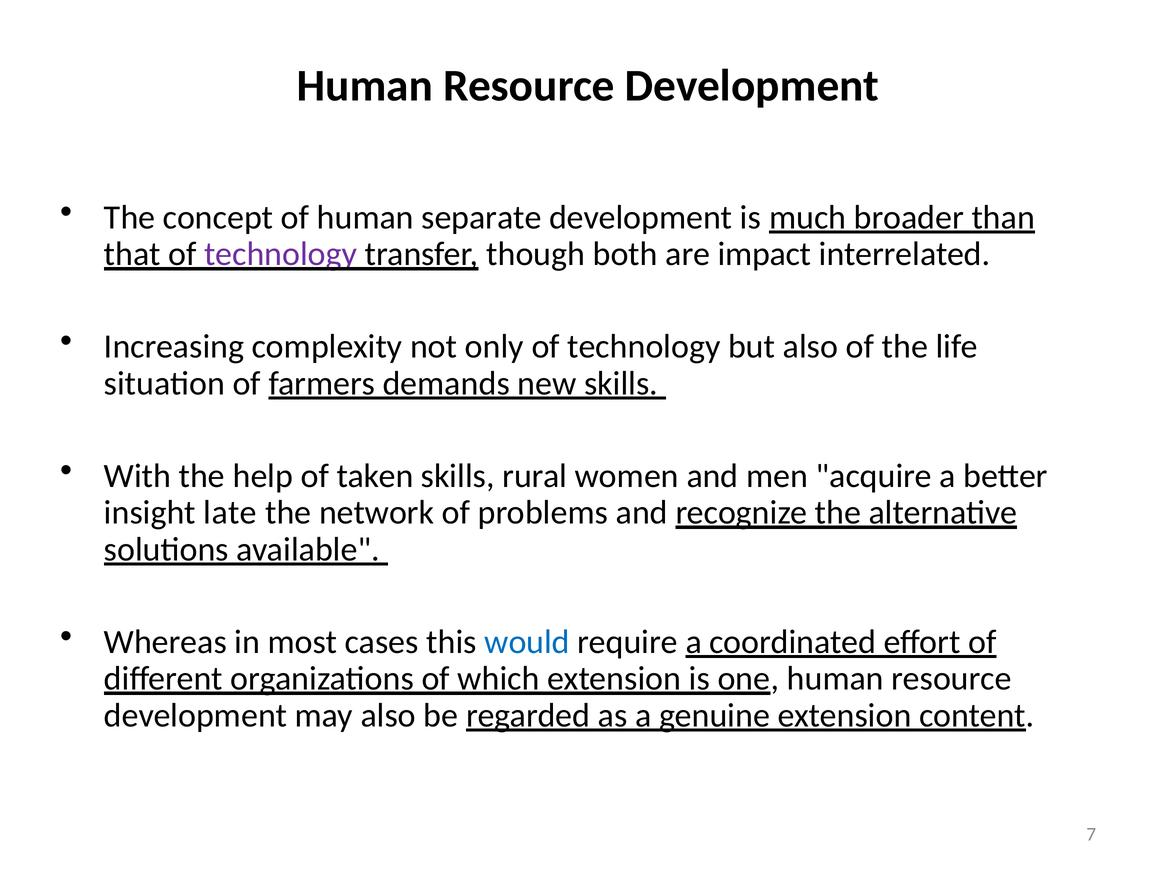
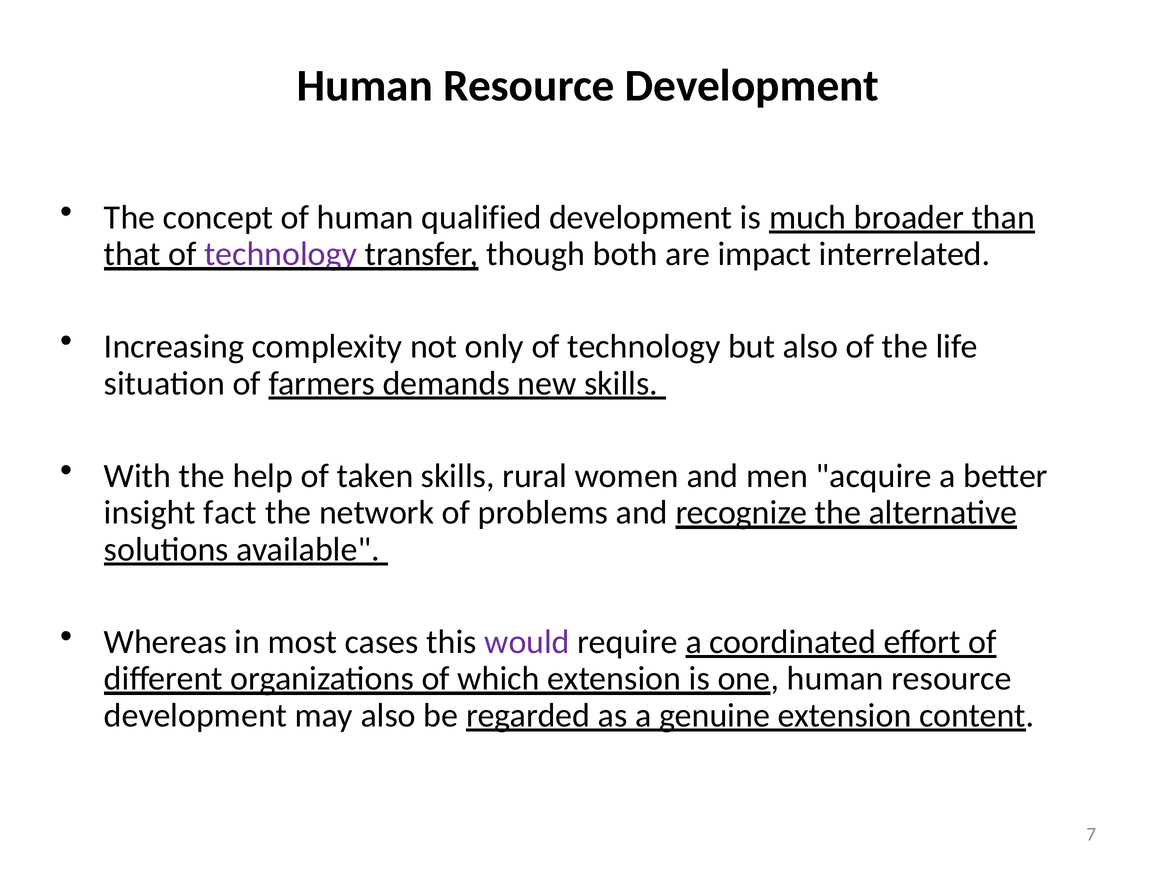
separate: separate -> qualified (481, 218)
late: late -> fact (230, 513)
would colour: blue -> purple (527, 642)
